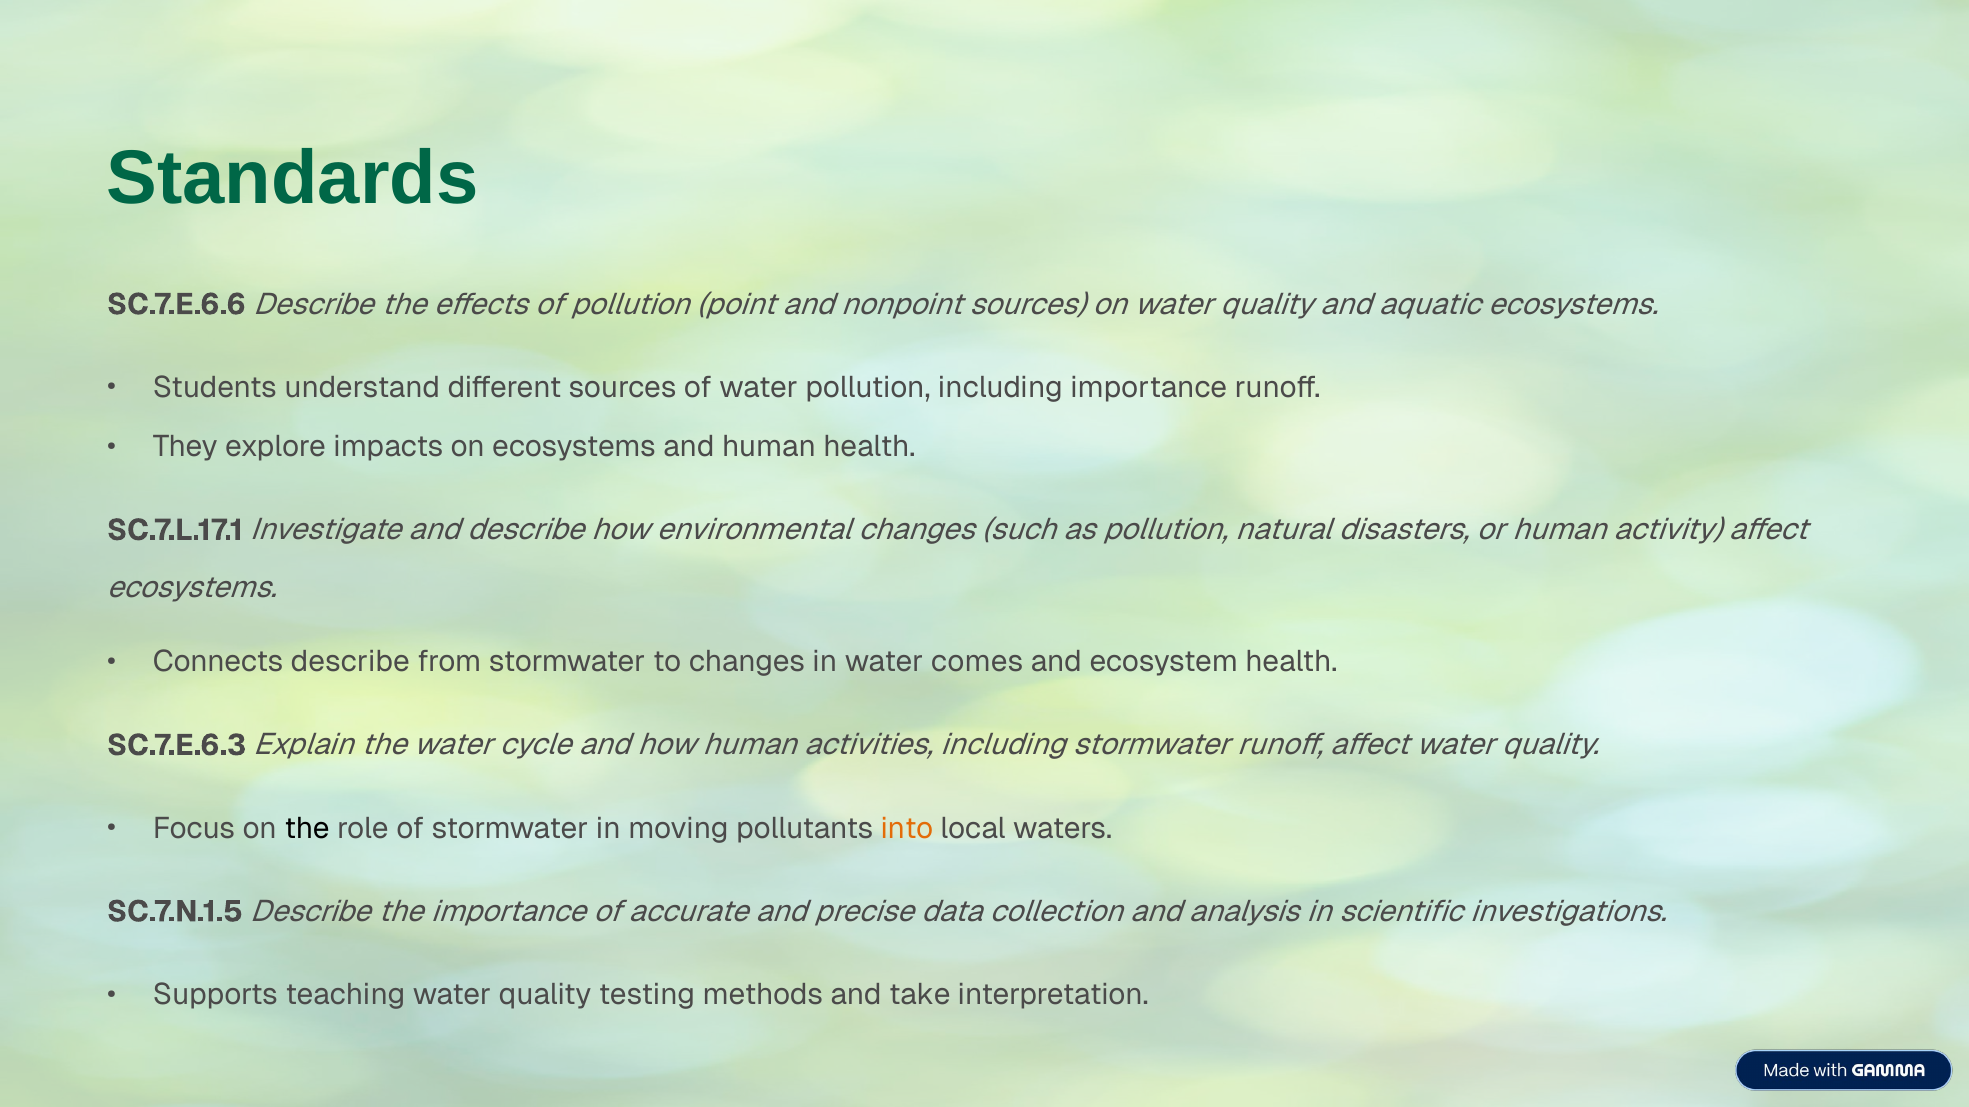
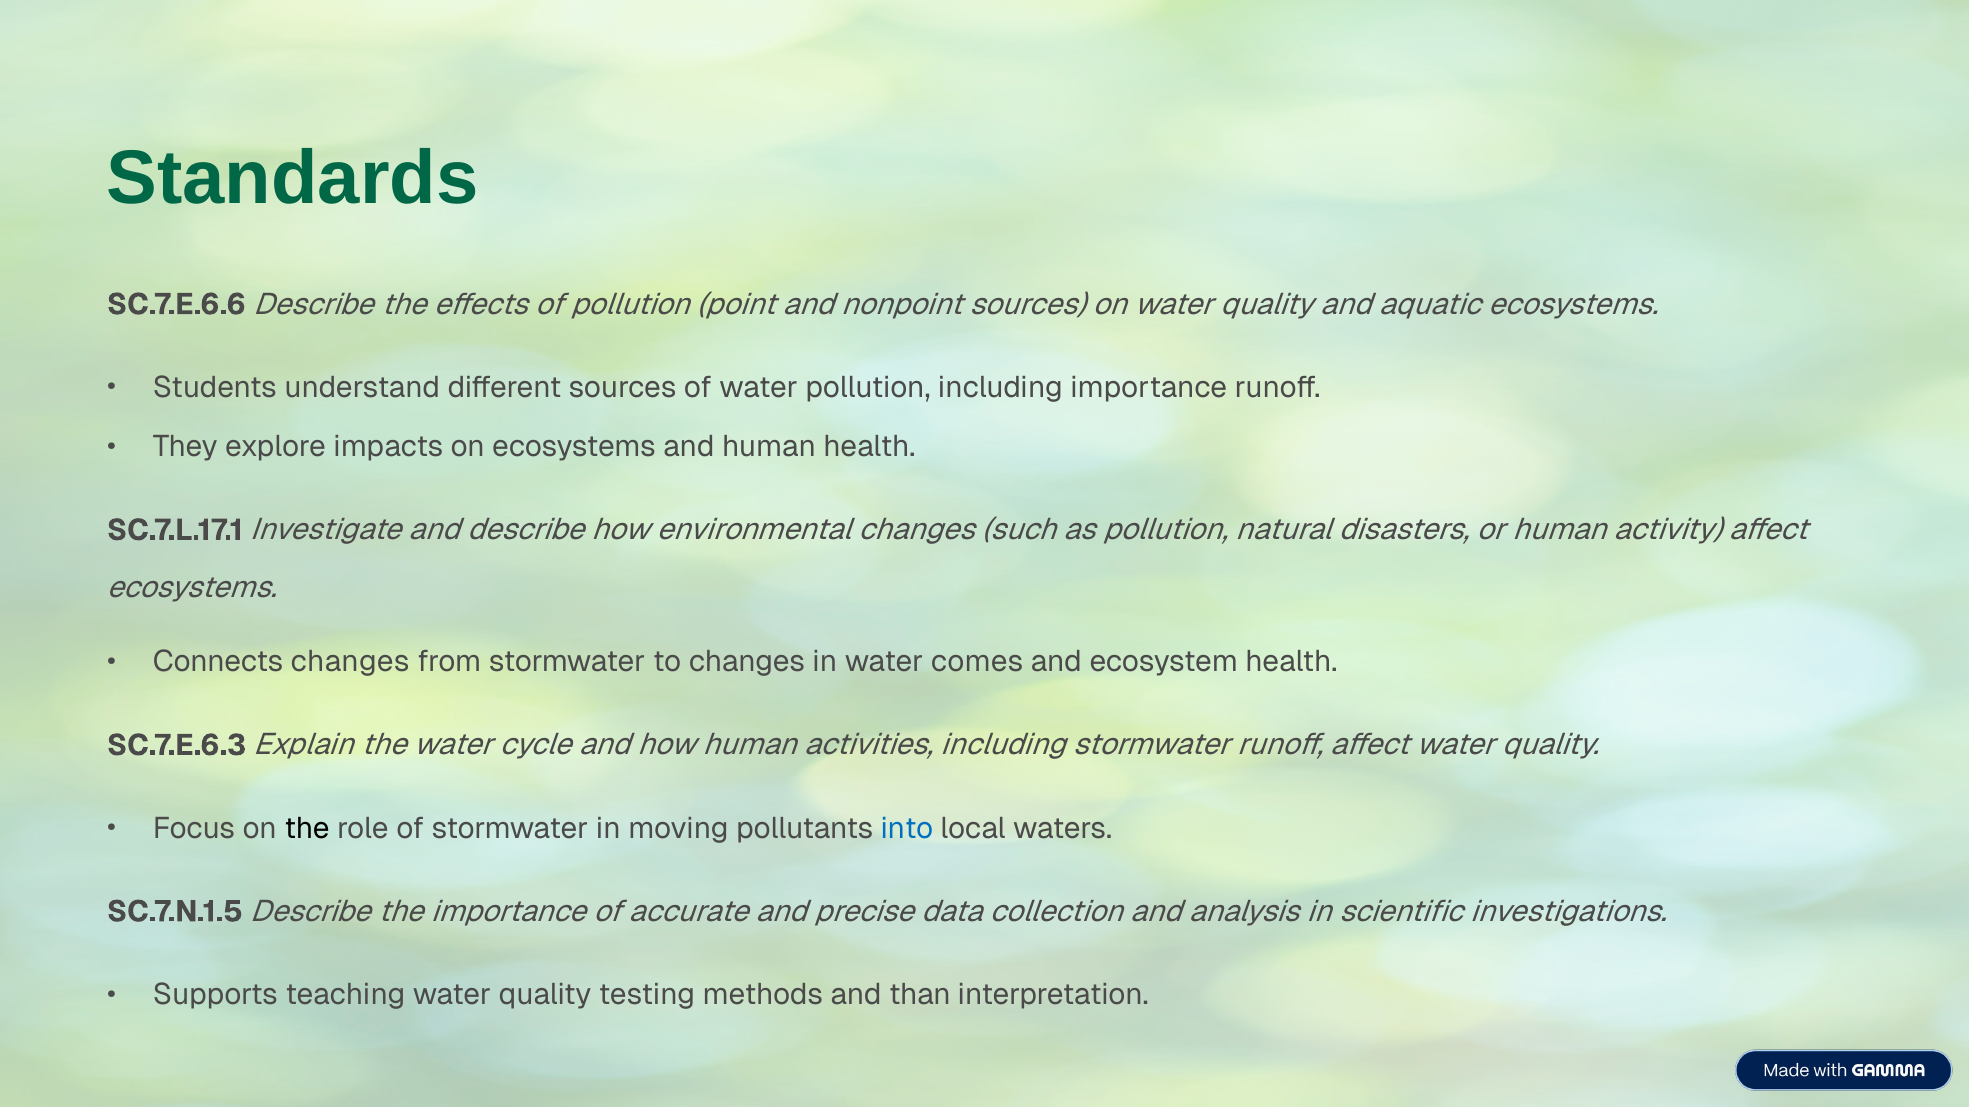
Connects describe: describe -> changes (350, 662)
into colour: orange -> blue (907, 829)
take: take -> than (920, 995)
